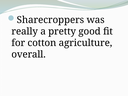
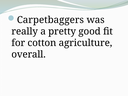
Sharecroppers: Sharecroppers -> Carpetbaggers (50, 20)
